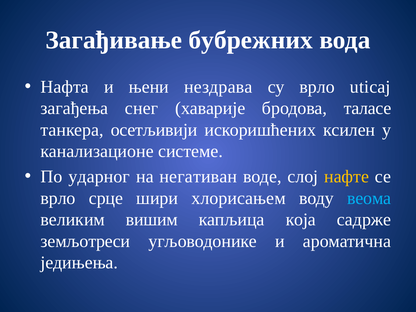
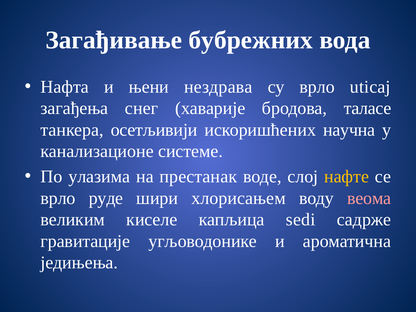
ксилен: ксилен -> научна (349, 130)
ударног: ударног -> улазима (99, 177)
негативан: негативан -> престанак (198, 177)
срце: срце -> руде (106, 198)
веома colour: light blue -> pink (369, 198)
вишим: вишим -> киселе (152, 220)
која: која -> sedi (301, 220)
земљотреси: земљотреси -> гравитације (85, 241)
